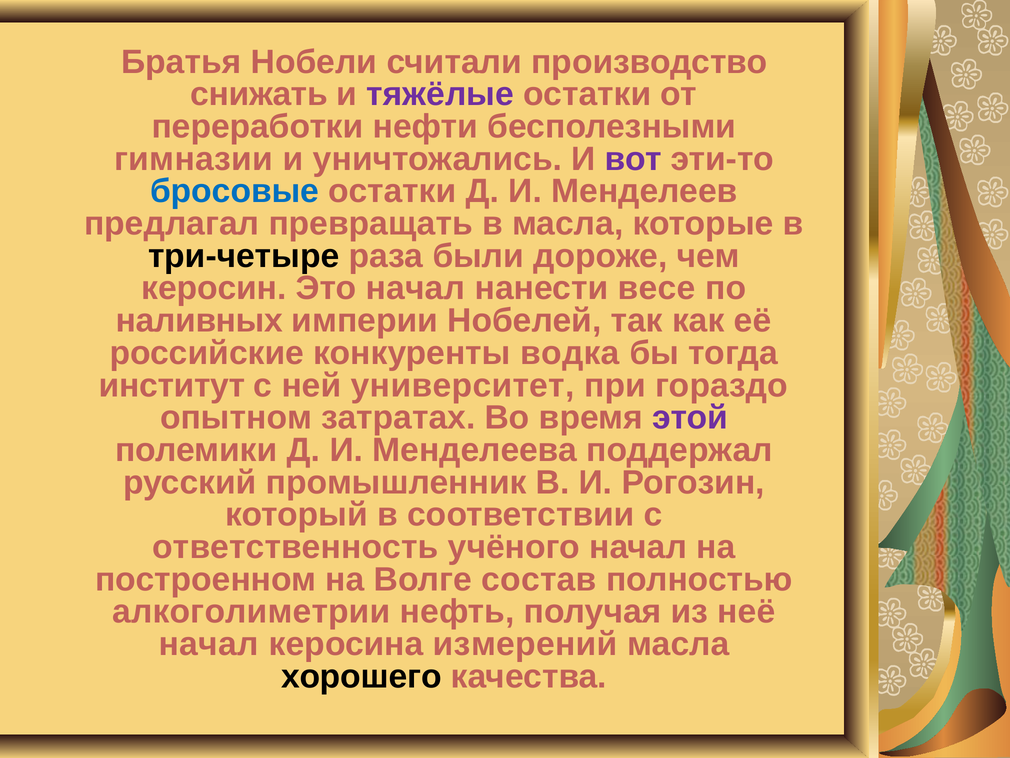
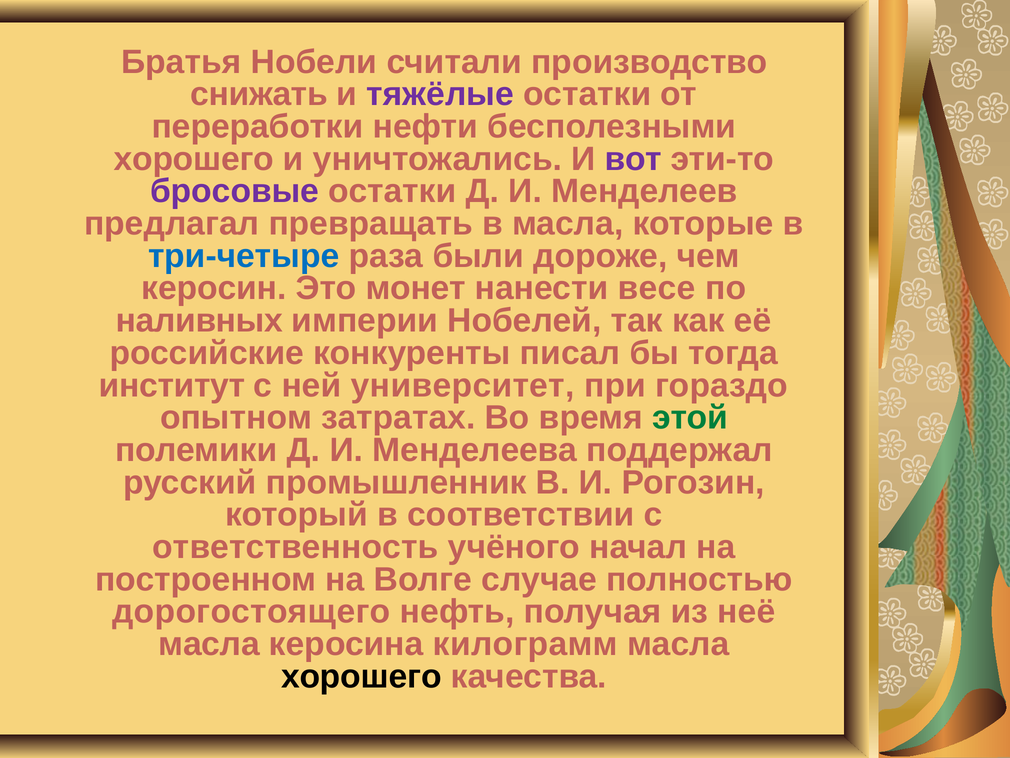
гимназии: гимназии -> хорошего (194, 159)
бросовые colour: blue -> purple (235, 191)
три-четыре colour: black -> blue (244, 256)
Это начал: начал -> монет (416, 288)
водка: водка -> писал (570, 353)
этой colour: purple -> green (690, 417)
состав: состав -> случае (539, 579)
алкоголиметрии: алкоголиметрии -> дорогостоящего (251, 611)
начал: начал -> масла (209, 644)
измерений: измерений -> килограмм (525, 644)
